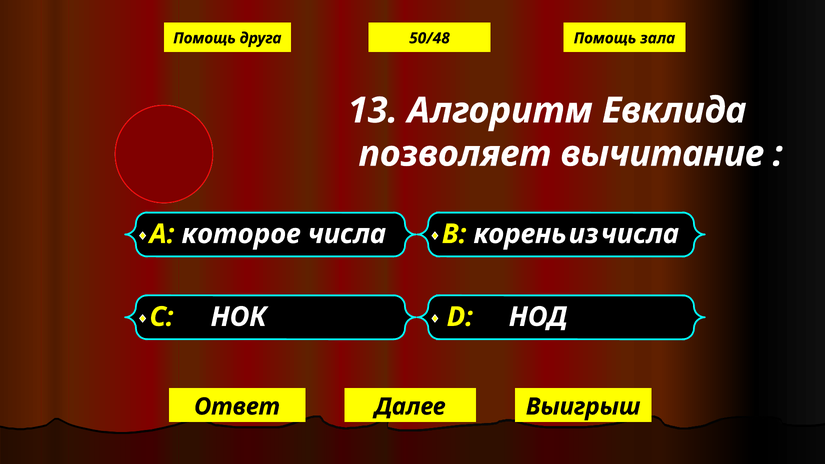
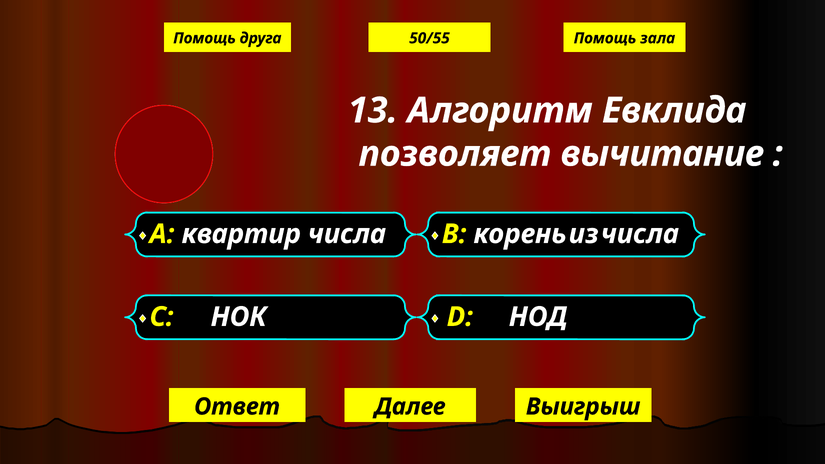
50/48: 50/48 -> 50/55 (429, 38)
которое: которое -> квартир (241, 234)
